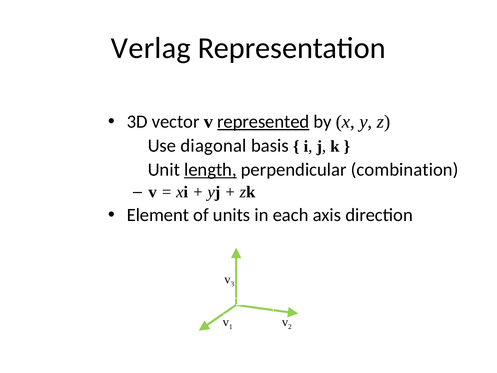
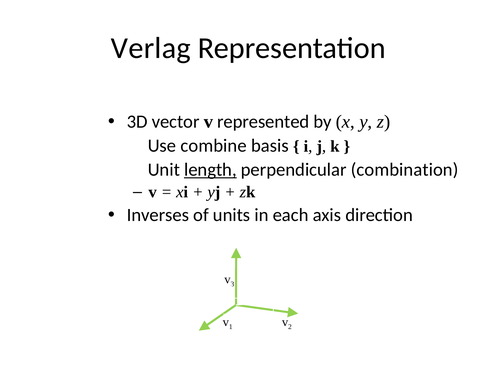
represented underline: present -> none (263, 122)
diagonal: diagonal -> combine (214, 146)
Element: Element -> Inverses (158, 215)
